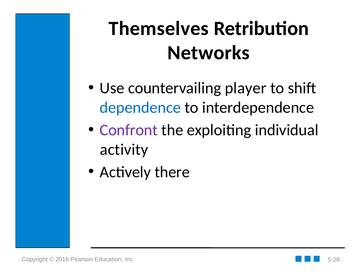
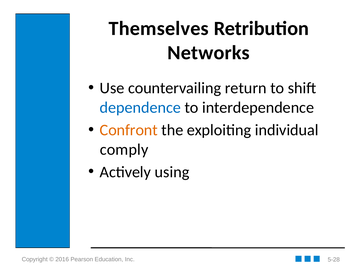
player: player -> return (246, 88)
Confront colour: purple -> orange (129, 130)
activity: activity -> comply (124, 150)
there: there -> using (172, 172)
